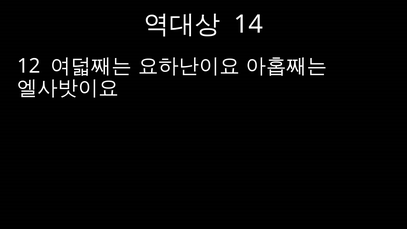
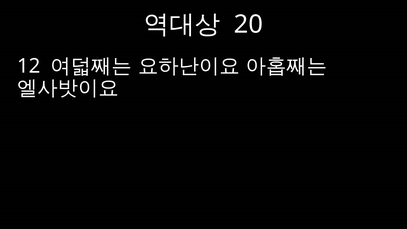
14: 14 -> 20 (248, 25)
